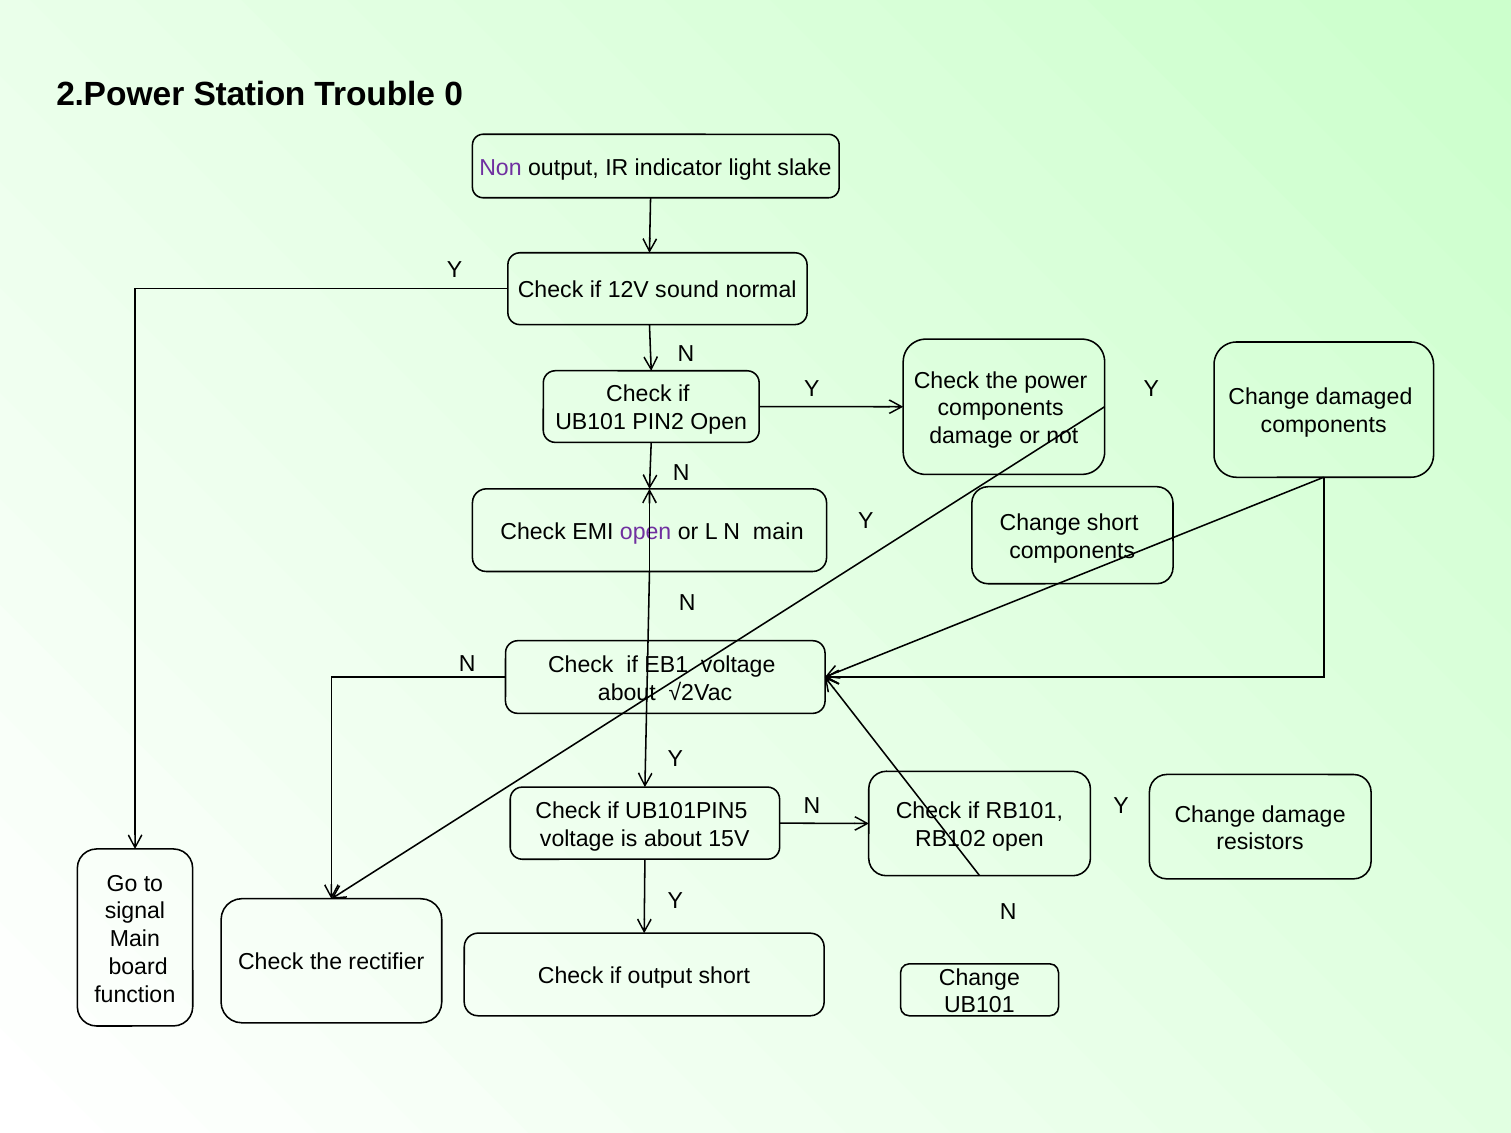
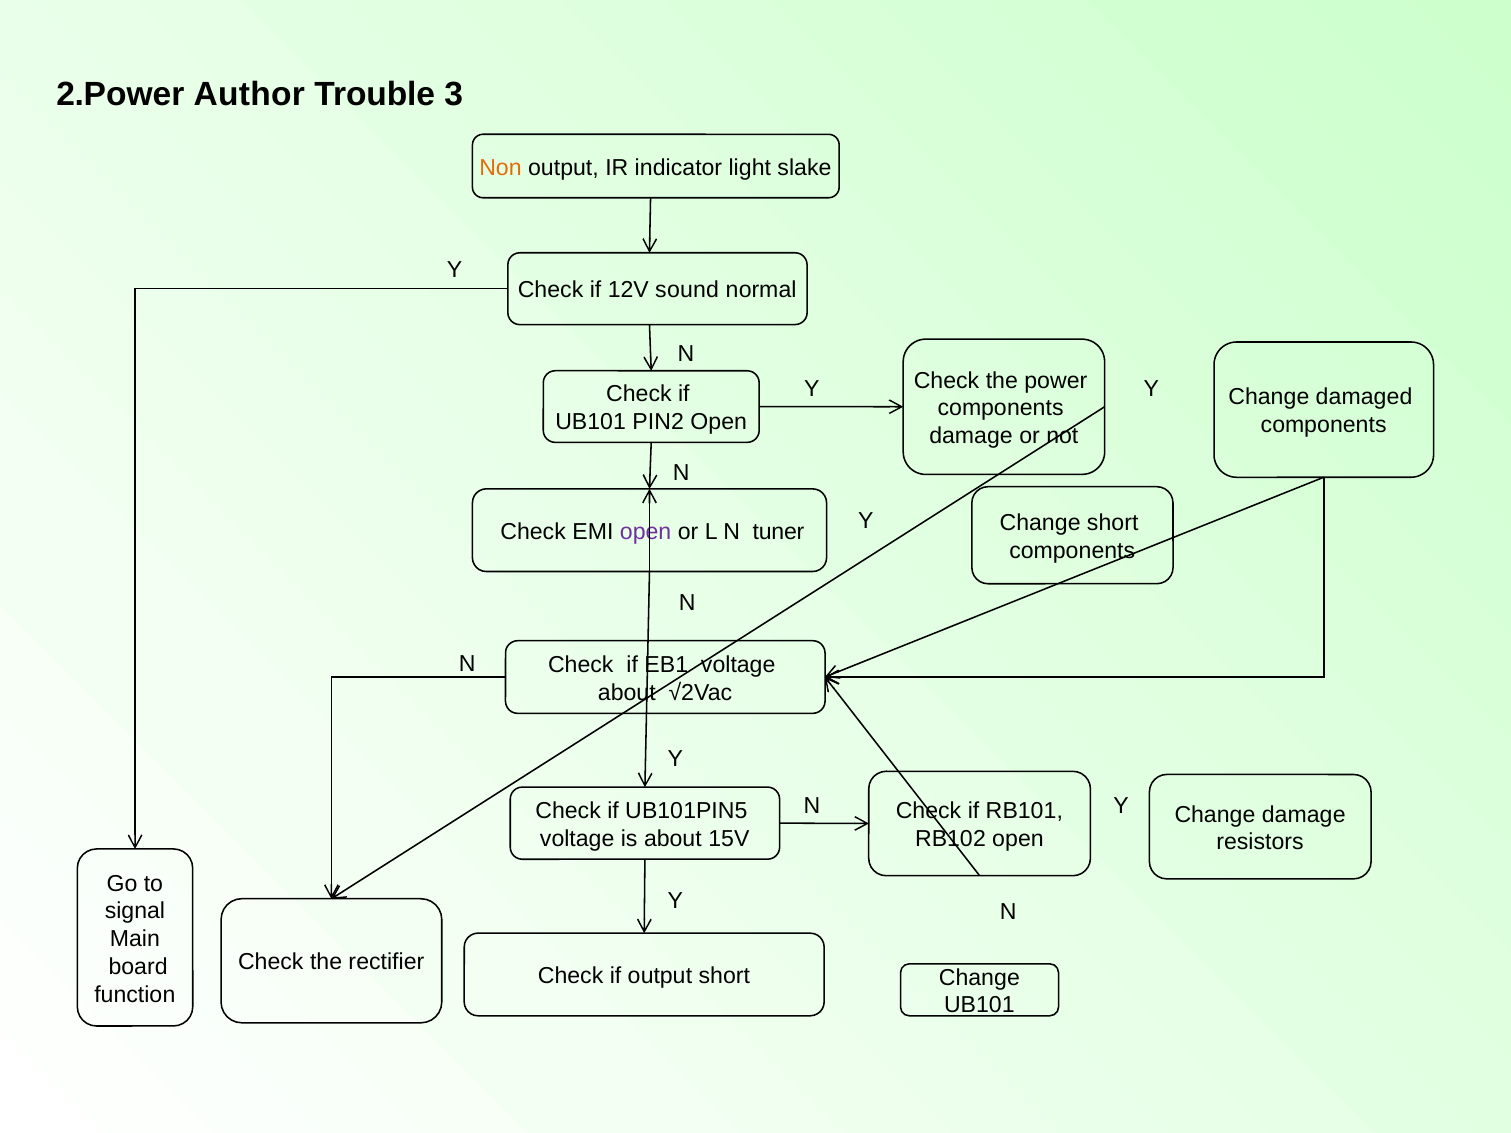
Station: Station -> Author (249, 94)
0: 0 -> 3 (454, 94)
Non colour: purple -> orange (500, 168)
N main: main -> tuner (779, 532)
